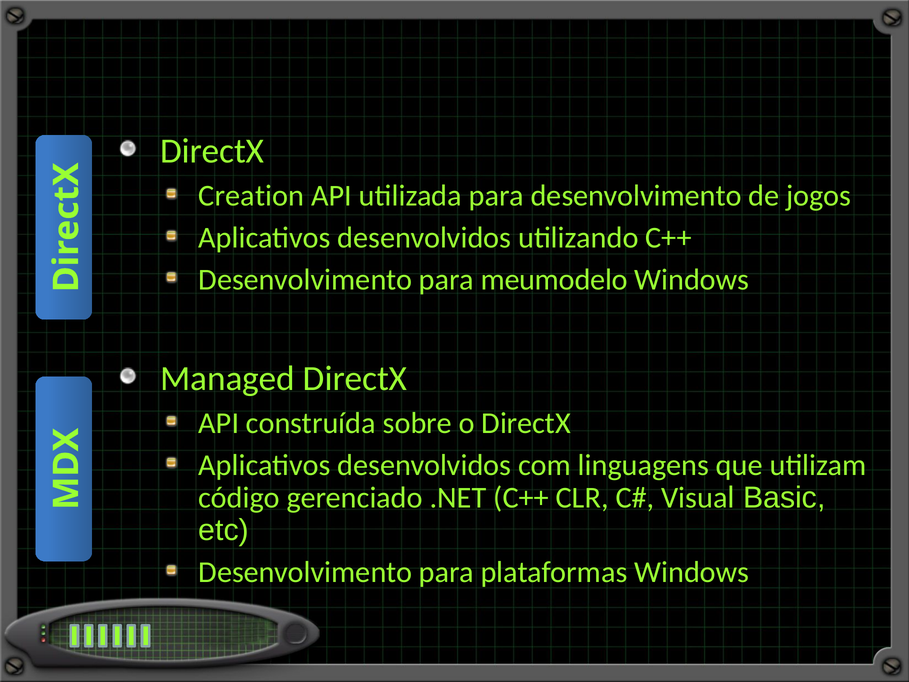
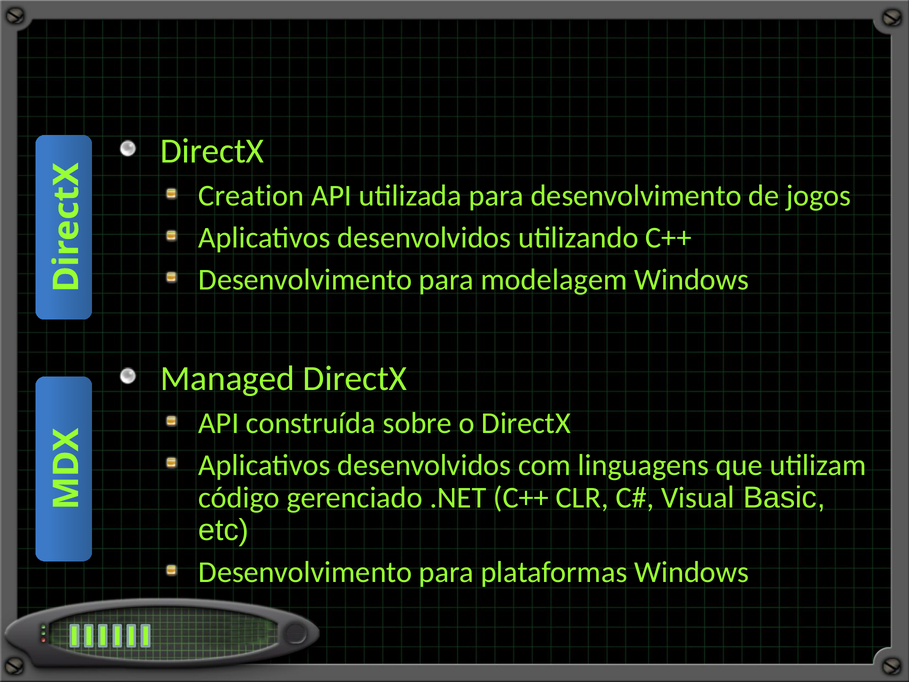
meumodelo: meumodelo -> modelagem (554, 279)
